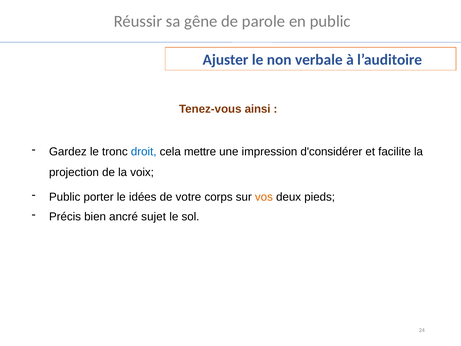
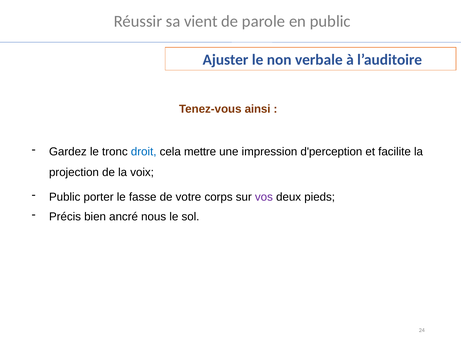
gêne: gêne -> vient (201, 21)
d'considérer: d'considérer -> d'perception (331, 151)
idées: idées -> fasse (143, 197)
vos colour: orange -> purple (264, 197)
sujet: sujet -> nous (154, 217)
